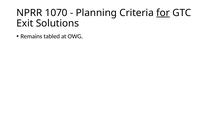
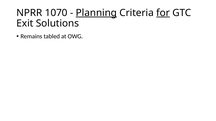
Planning underline: none -> present (96, 13)
